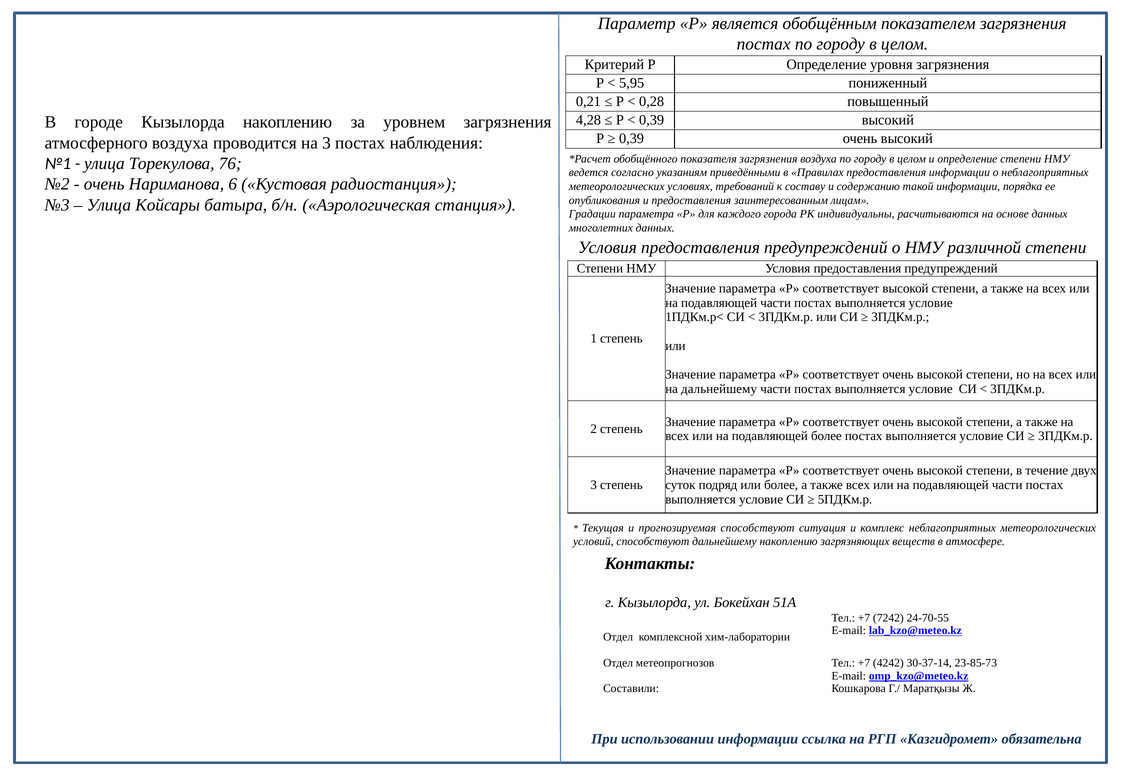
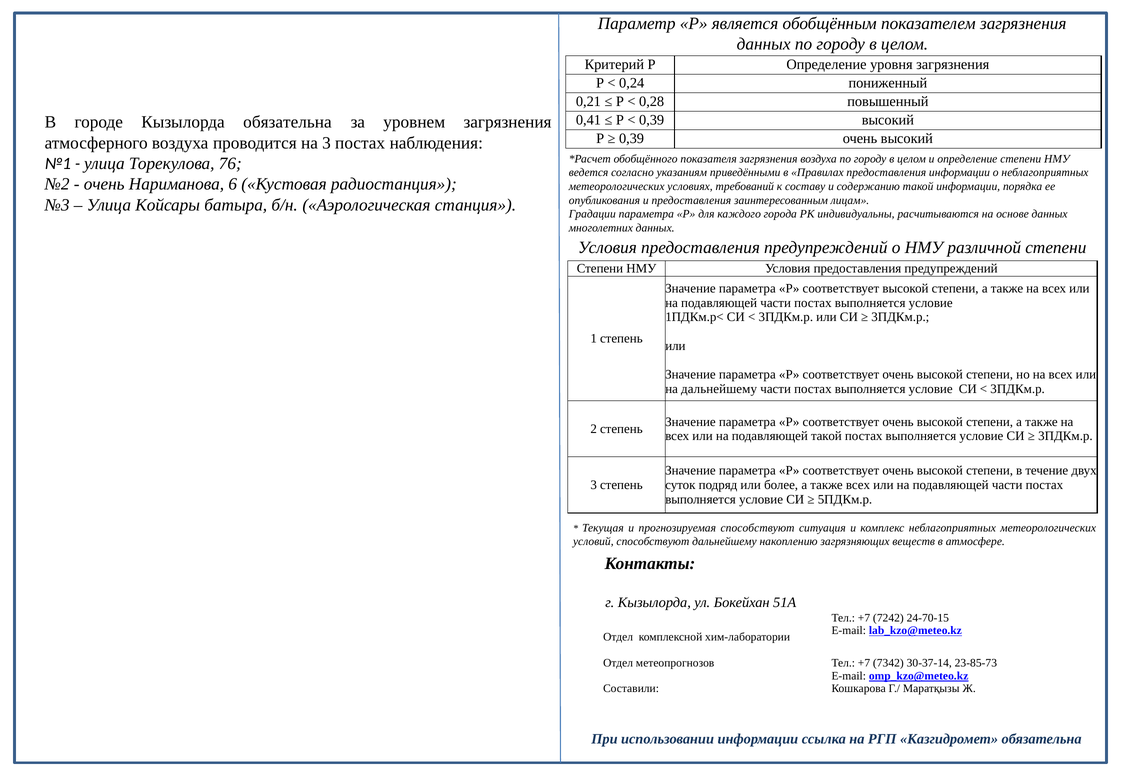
постах: постах -> данных (764, 44)
5,95: 5,95 -> 0,24 (632, 83)
4,28: 4,28 -> 0,41 (588, 120)
Кызылорда накоплению: накоплению -> обязательна (287, 122)
подавляющей более: более -> такой (826, 436)
24-70-55: 24-70-55 -> 24-70-15 (928, 618)
4242: 4242 -> 7342 (888, 663)
